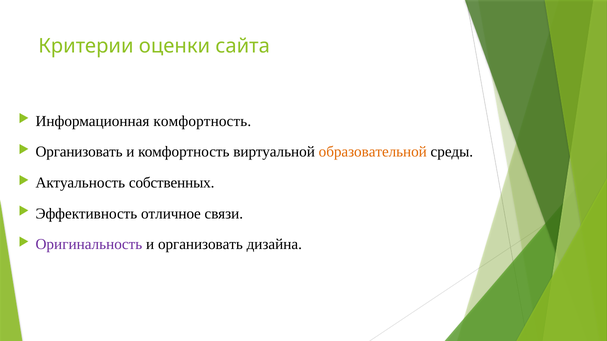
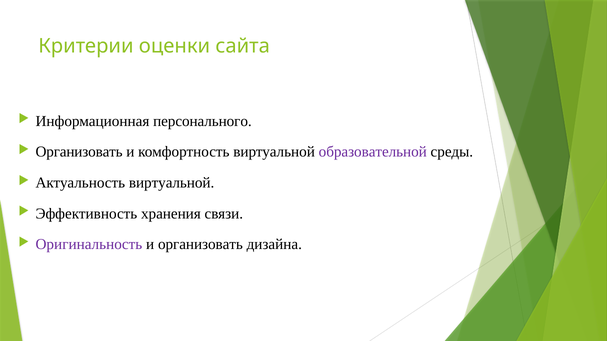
Информационная комфортность: комфортность -> персонального (202, 121)
образовательной colour: orange -> purple (373, 152)
Актуальность собственных: собственных -> виртуальной (172, 183)
отличное: отличное -> хранения (171, 214)
